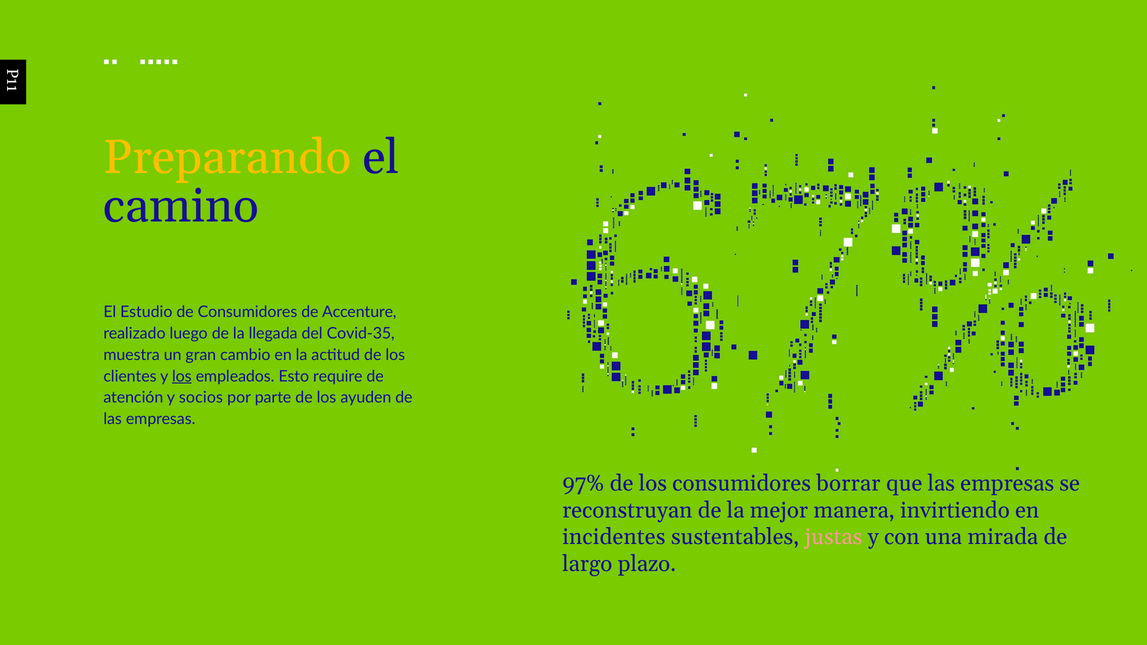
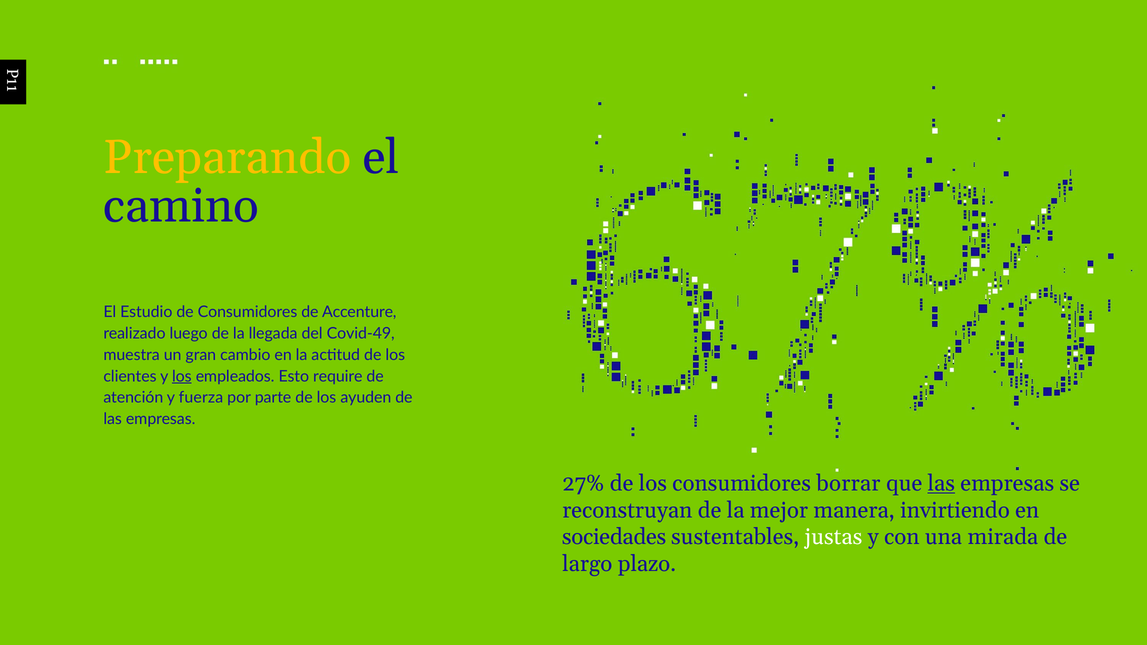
Covid-35: Covid-35 -> Covid-49 (361, 334)
socios: socios -> fuerza (201, 398)
97%: 97% -> 27% (583, 484)
las underline: none -> present (941, 484)
incidentes: incidentes -> sociedades (614, 537)
justas colour: pink -> white (833, 537)
